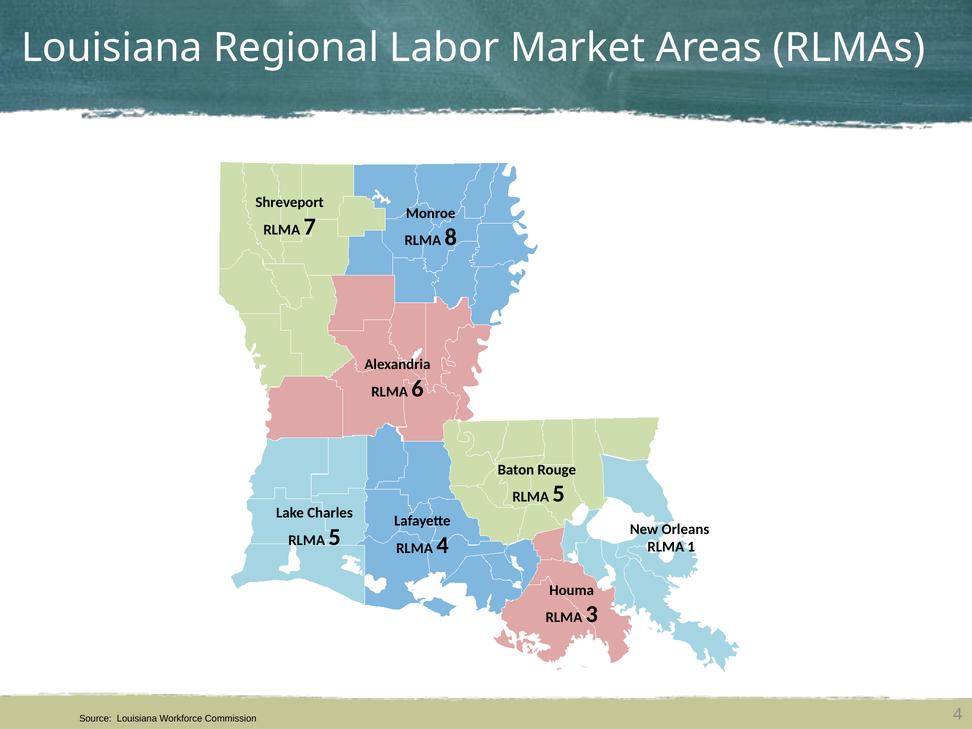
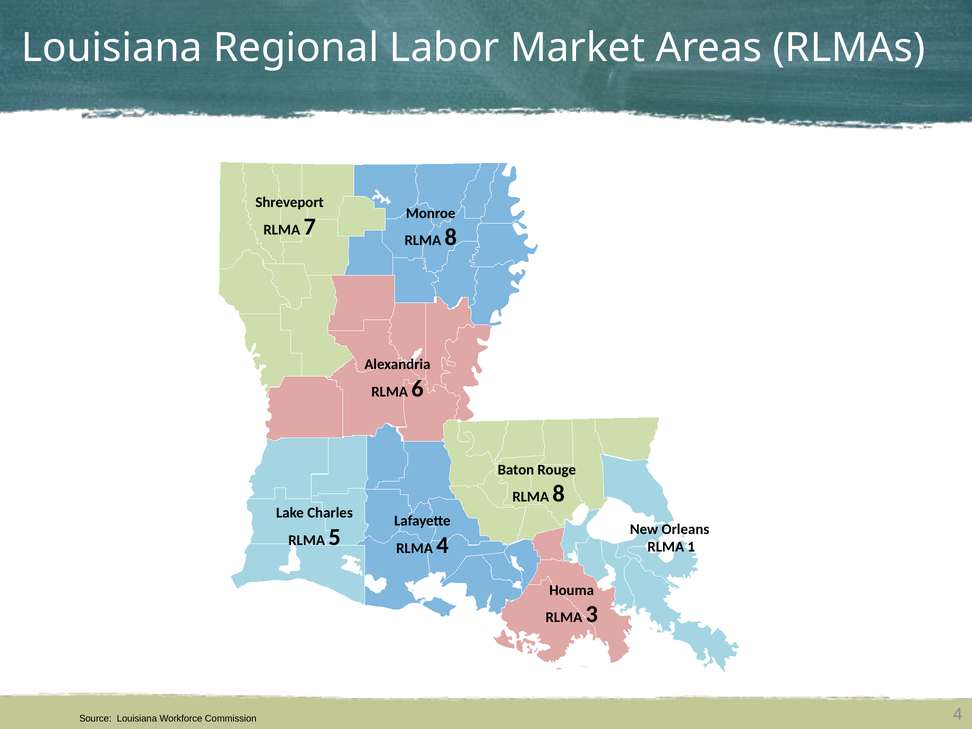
5: 5 -> 8 (559, 494)
